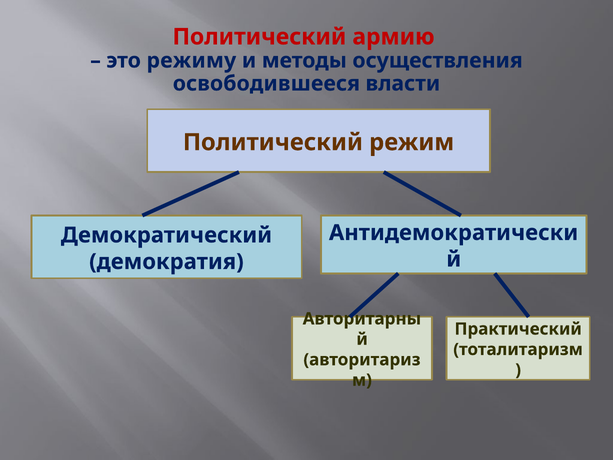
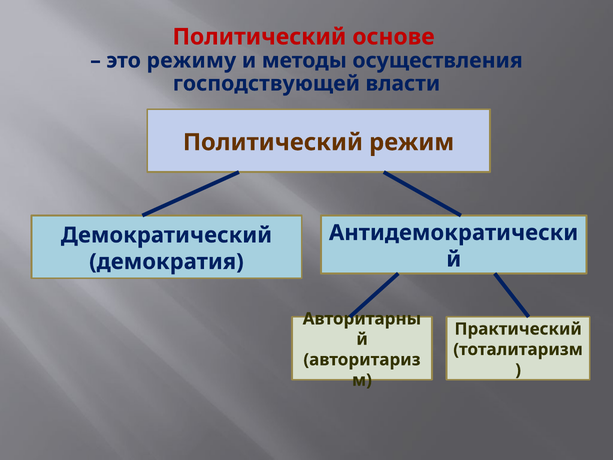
армию: армию -> основе (393, 37)
освободившееся: освободившееся -> господствующей (266, 84)
